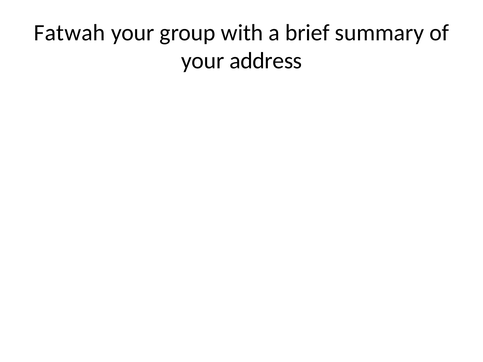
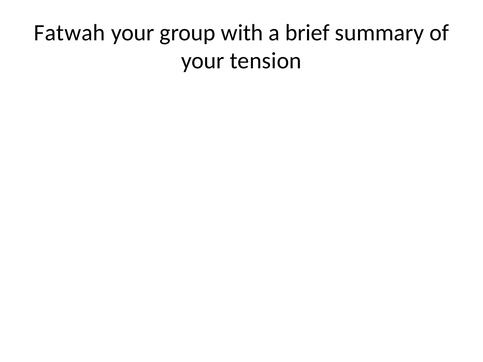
address: address -> tension (266, 61)
